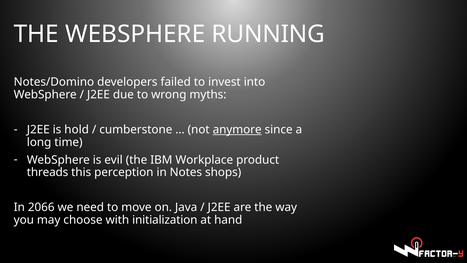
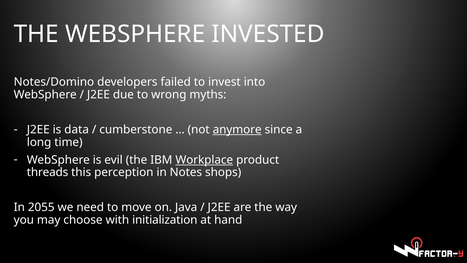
RUNNING: RUNNING -> INVESTED (268, 34)
hold: hold -> data (77, 130)
Workplace underline: none -> present (204, 160)
2066: 2066 -> 2055 (41, 207)
